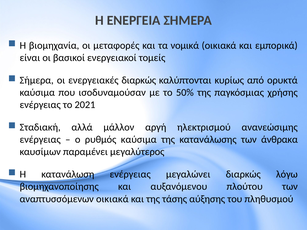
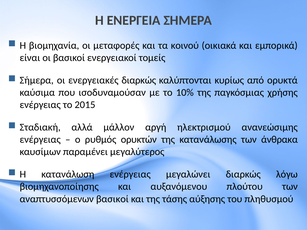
νομικά: νομικά -> κοινού (185, 46)
50%: 50% -> 10% (185, 93)
2021: 2021 -> 2015 (85, 105)
ρυθμός καύσιμα: καύσιμα -> ορυκτών (139, 140)
αναπτυσσόμενων οικιακά: οικιακά -> βασικοί (112, 199)
